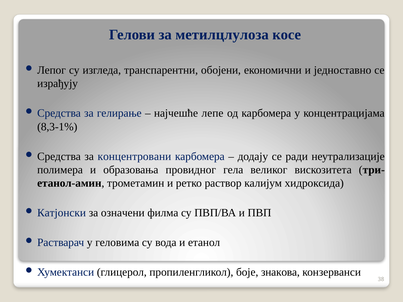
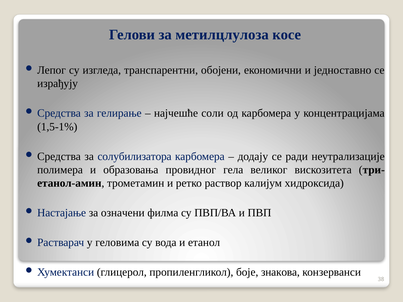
лепе: лепе -> соли (213, 113)
8,3-1%: 8,3-1% -> 1,5-1% (57, 127)
концентровани: концентровани -> солубилизатора (135, 156)
Катјонски: Катјонски -> Настајање (62, 213)
